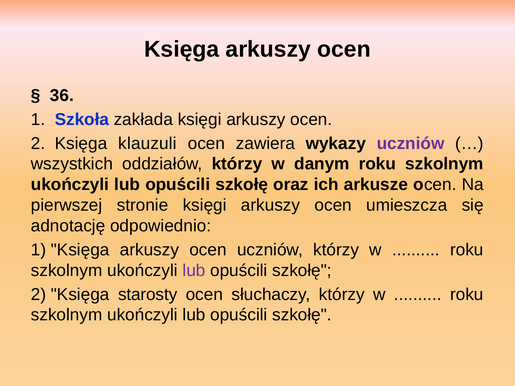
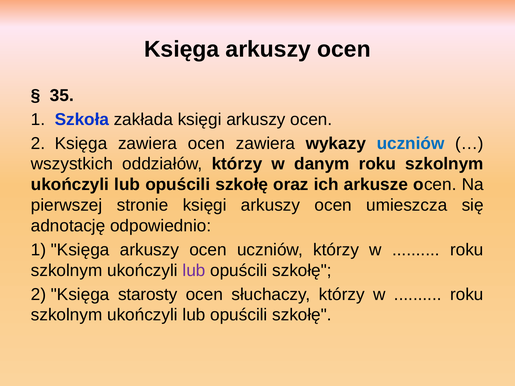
36: 36 -> 35 (62, 95)
Księga klauzuli: klauzuli -> zawiera (148, 144)
uczniów colour: purple -> blue (411, 144)
